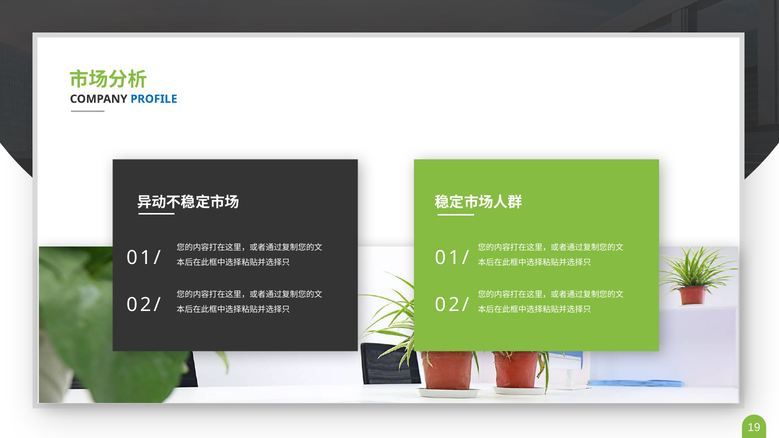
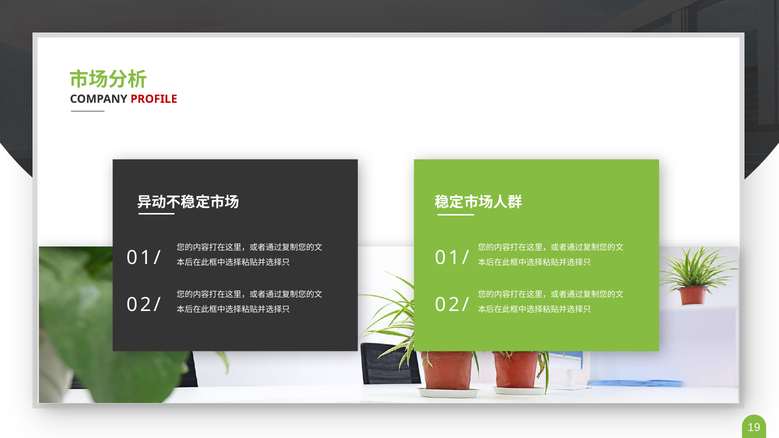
PROFILE colour: blue -> red (154, 99)
